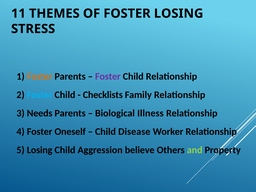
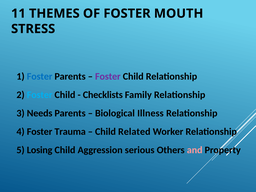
FOSTER LOSING: LOSING -> MOUTH (179, 13)
Foster colour: orange -> blue (40, 76)
Oneself: Oneself -> Trauma (70, 132)
Disease: Disease -> Related (134, 132)
believe: believe -> serious (140, 150)
and colour: light green -> pink (195, 150)
